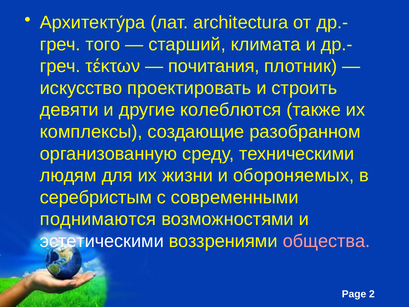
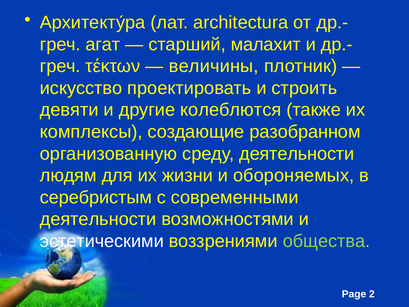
того: того -> агат (103, 44)
климата: климата -> малахит (266, 44)
почитания: почитания -> величины (214, 66)
среду техническими: техническими -> деятельности (297, 154)
поднимаются: поднимаются -> деятельности (98, 219)
общества colour: pink -> light green (326, 241)
